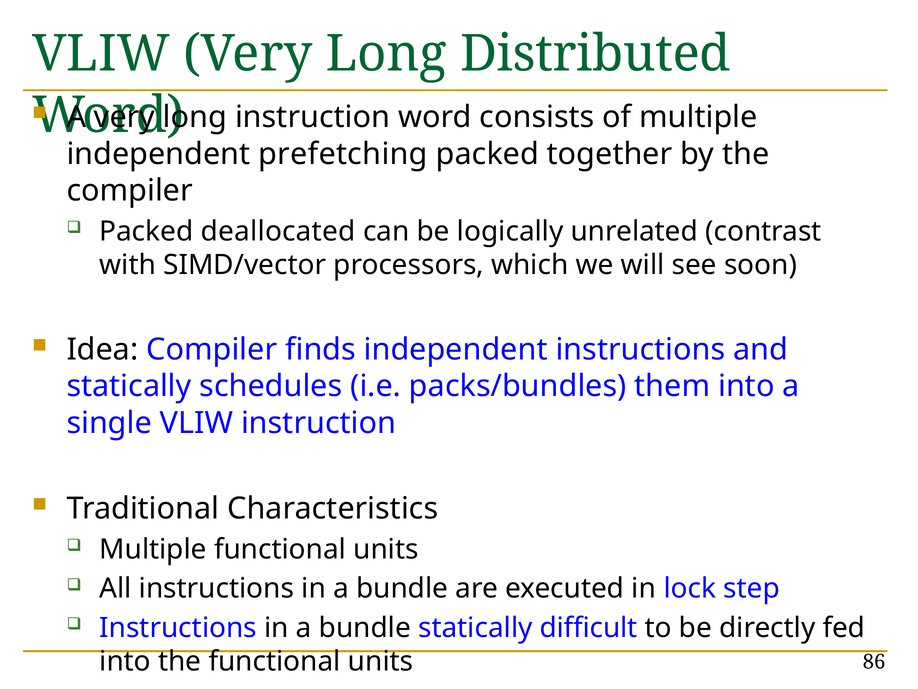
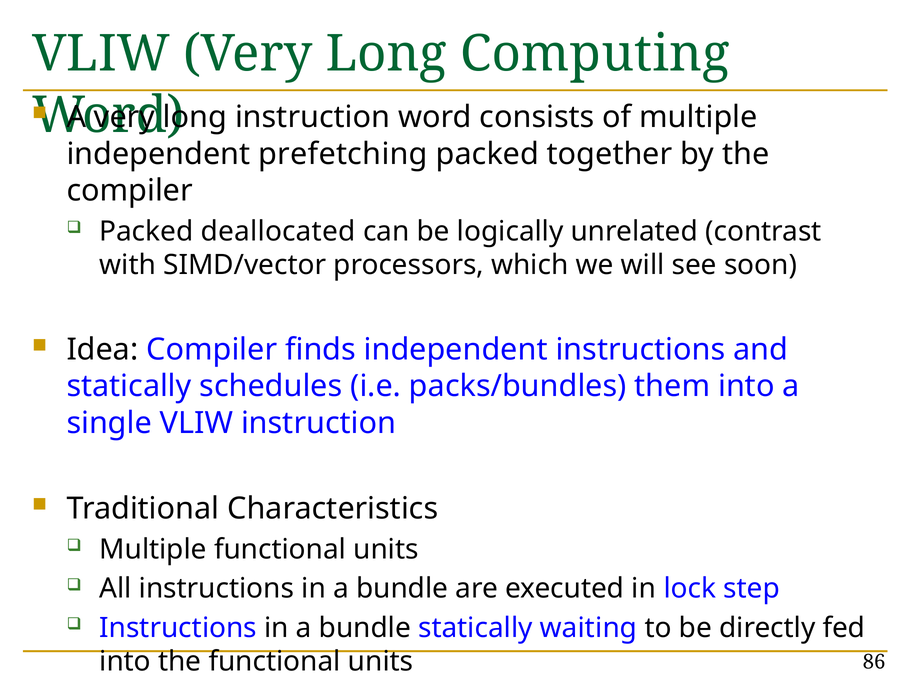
Distributed: Distributed -> Computing (595, 54)
difficult: difficult -> waiting (588, 627)
